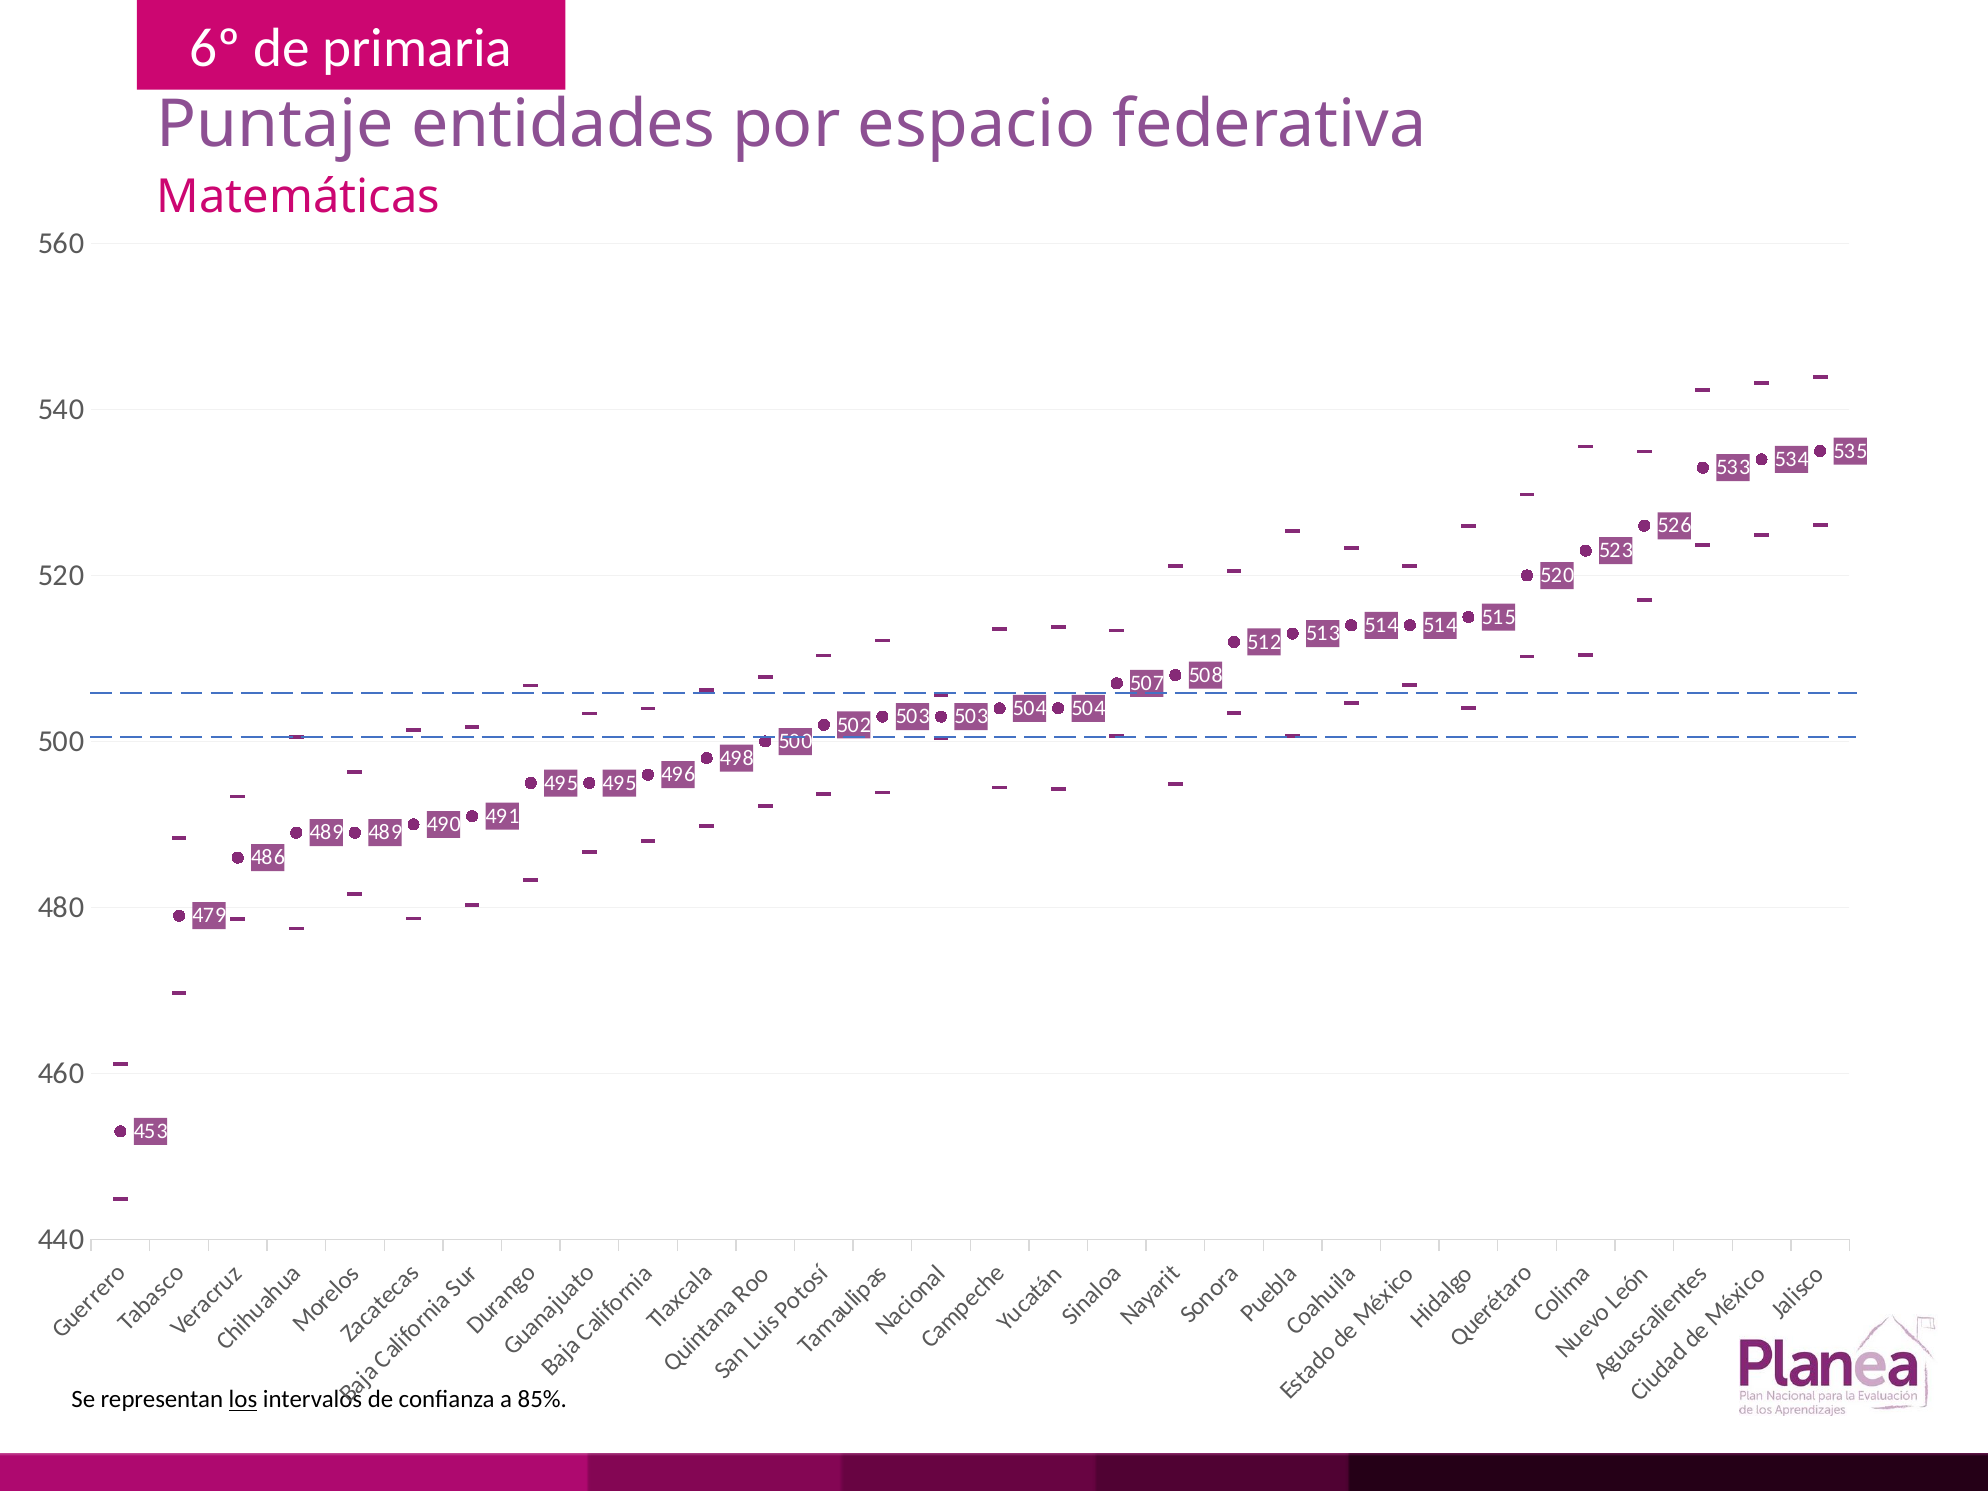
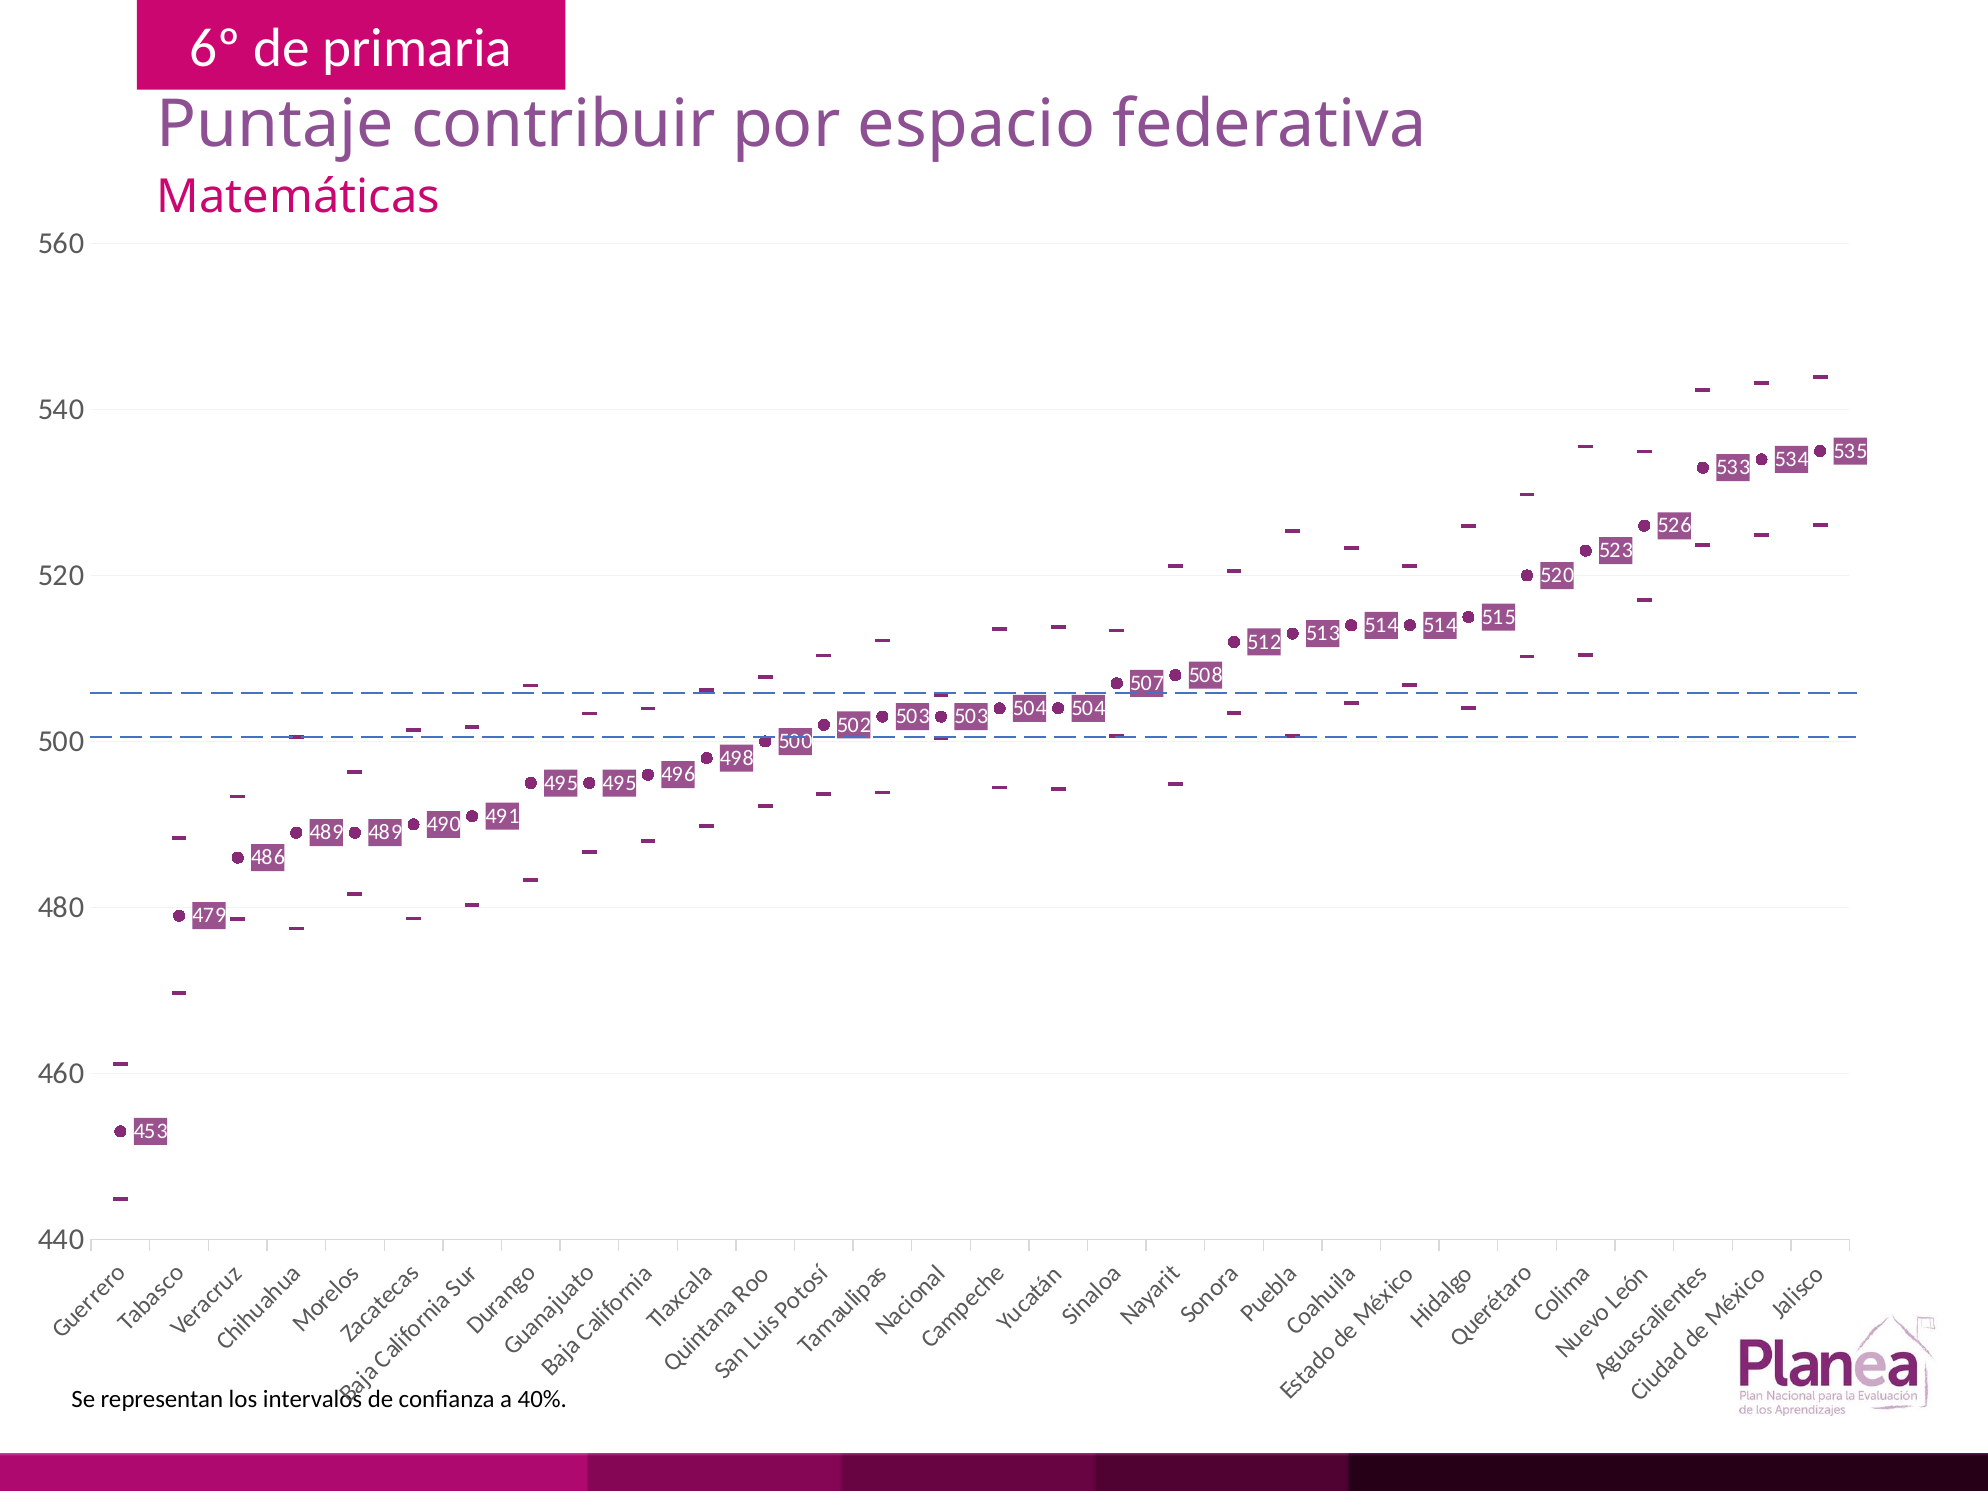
entidades: entidades -> contribuir (563, 125)
los underline: present -> none (243, 1400)
85%: 85% -> 40% (542, 1400)
